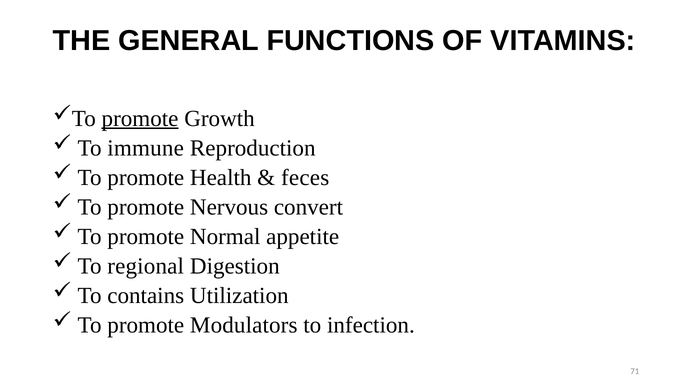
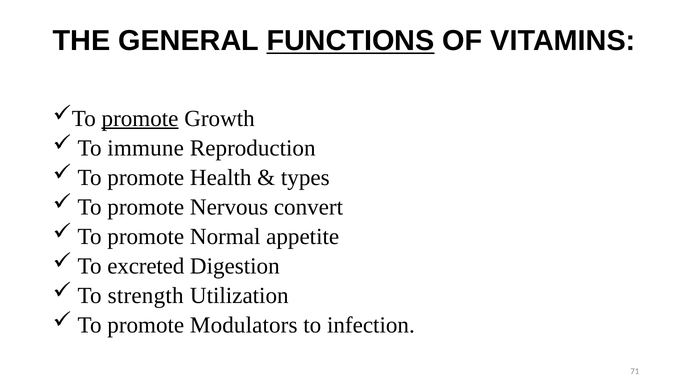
FUNCTIONS underline: none -> present (351, 41)
feces: feces -> types (305, 178)
regional: regional -> excreted (146, 266)
contains: contains -> strength (146, 296)
